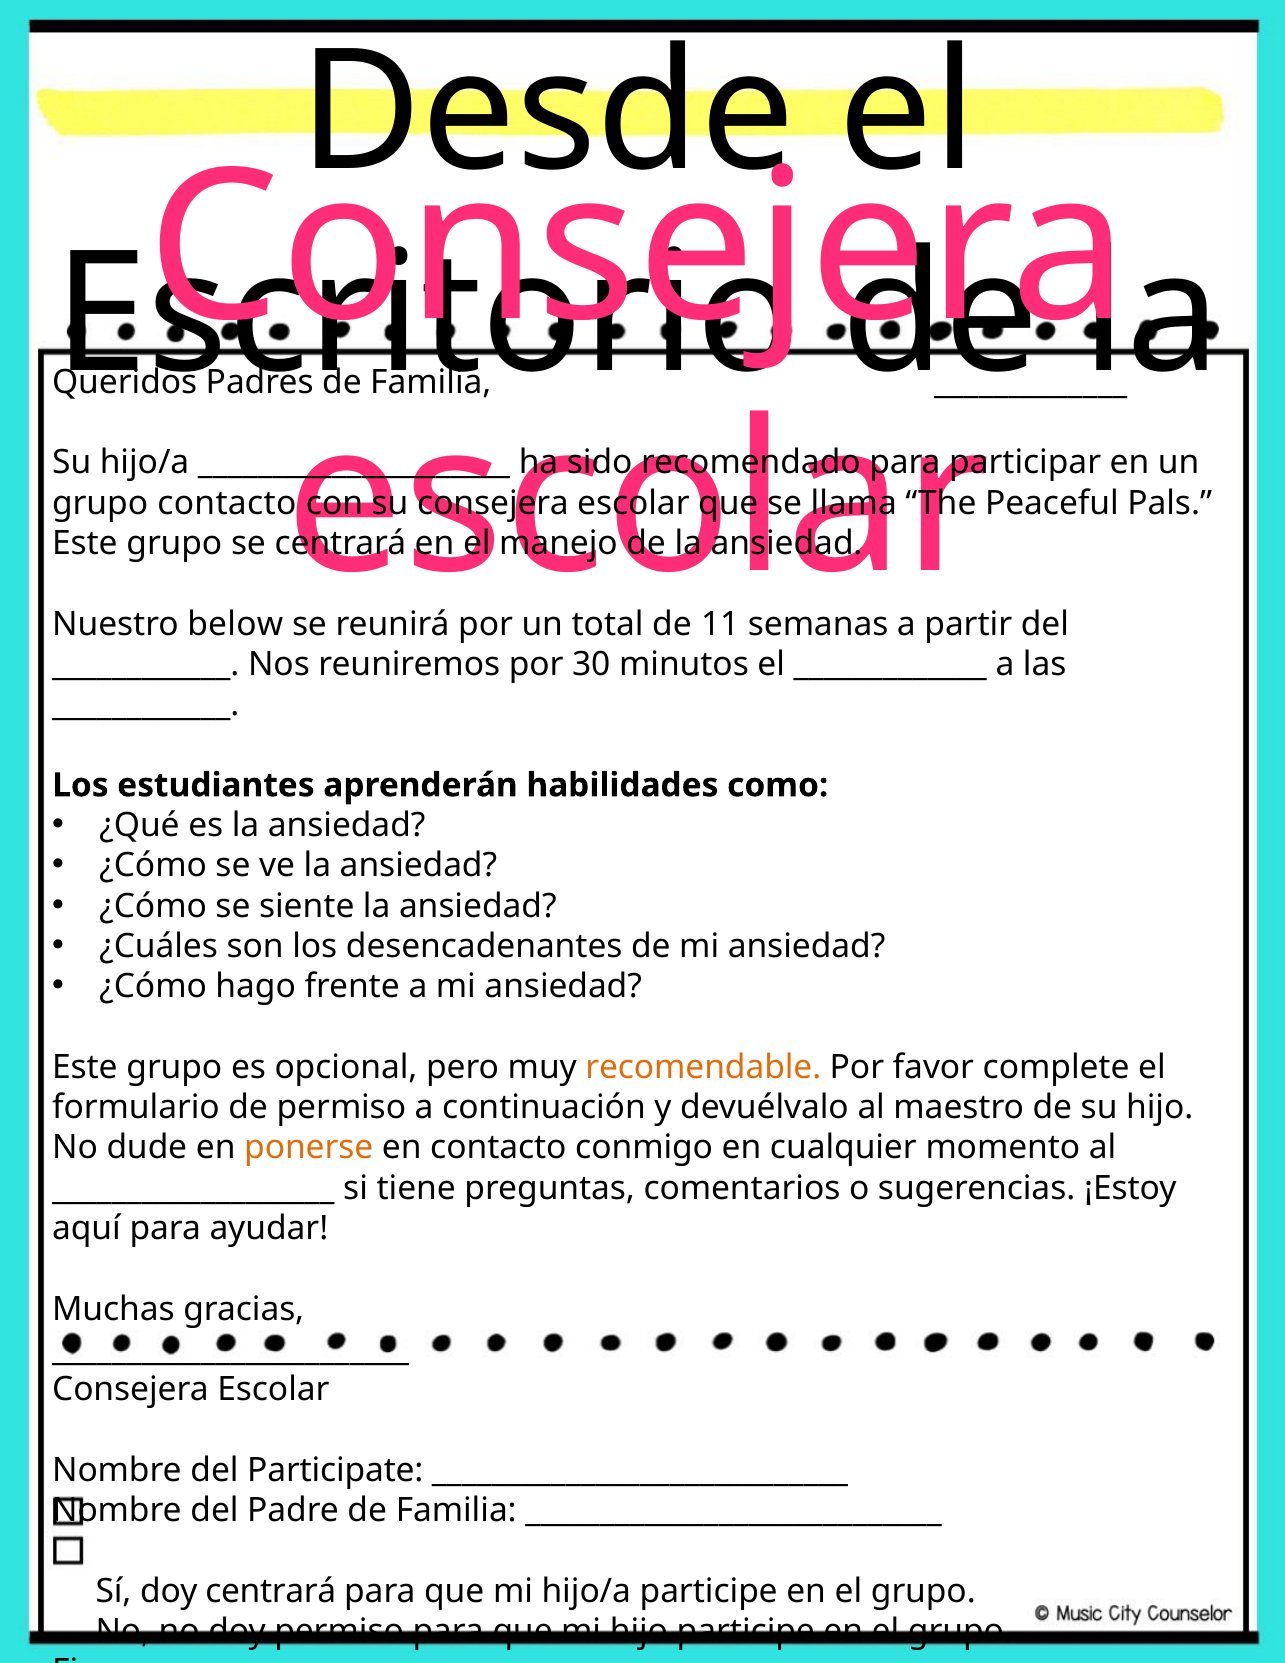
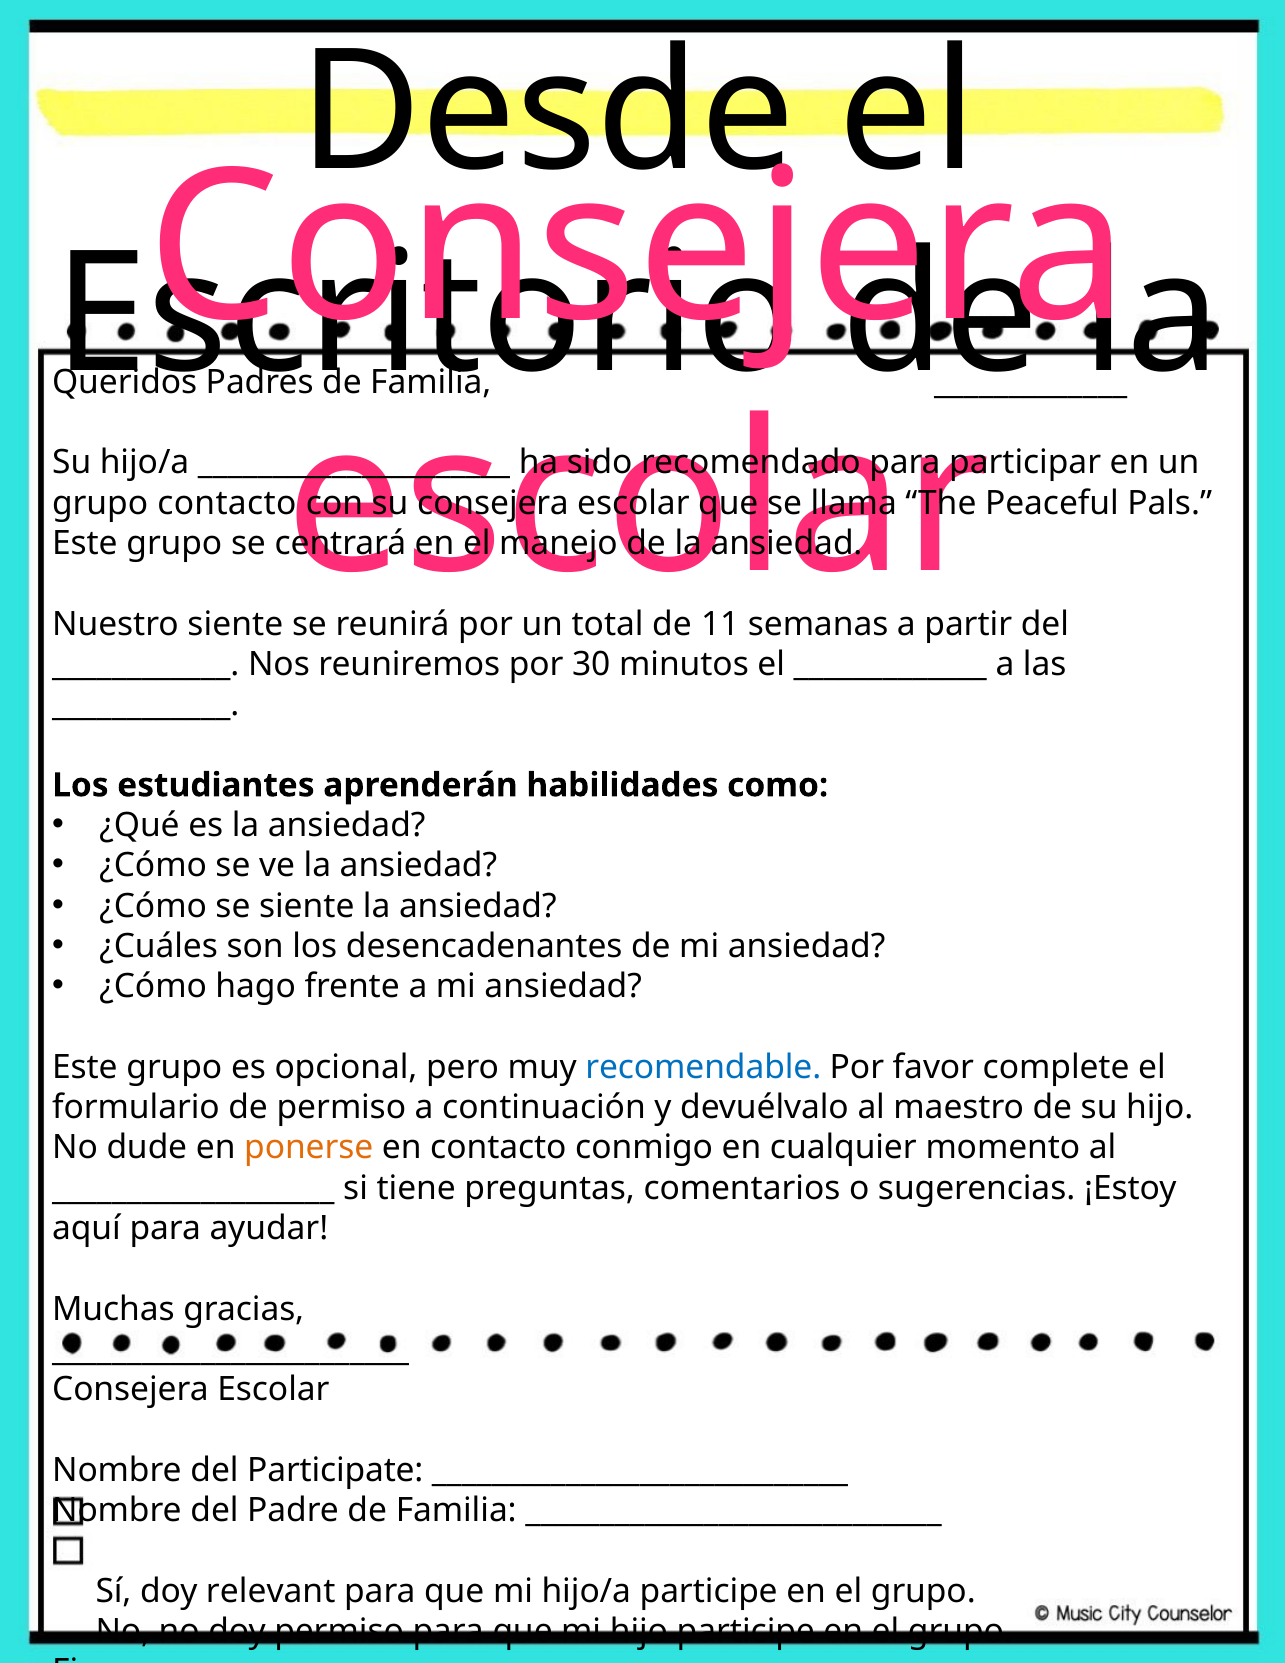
Nuestro below: below -> siente (235, 624)
recomendable colour: orange -> blue (703, 1067)
doy centrará: centrará -> relevant (271, 1591)
